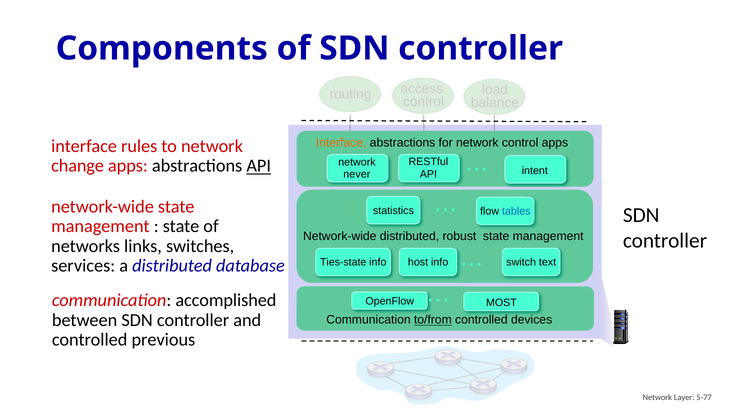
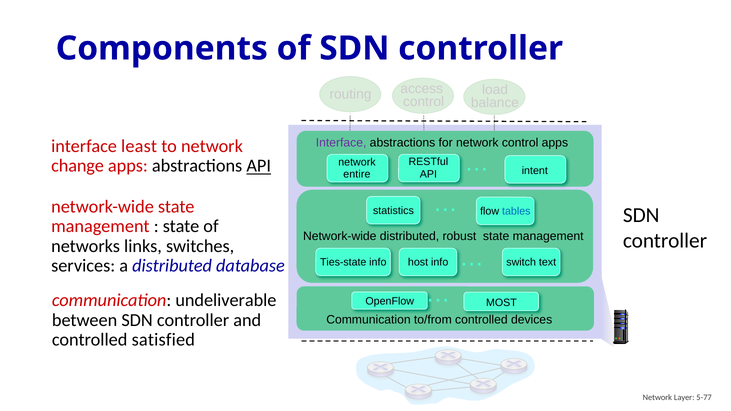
Interface colour: orange -> purple (341, 143)
rules: rules -> least (139, 146)
never: never -> entire (357, 174)
accomplished: accomplished -> undeliverable (226, 300)
to/from underline: present -> none (433, 320)
previous: previous -> satisfied (163, 340)
